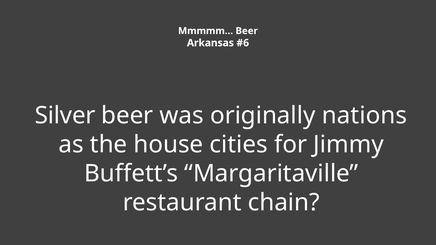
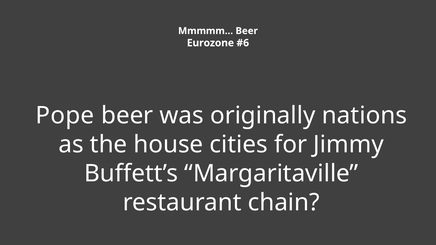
Arkansas: Arkansas -> Eurozone (210, 43)
Silver: Silver -> Pope (65, 116)
